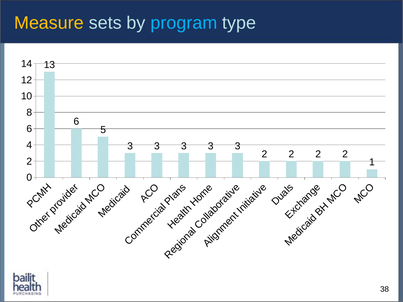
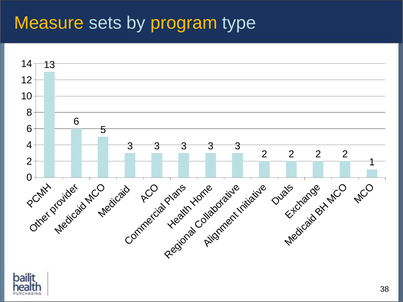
program colour: light blue -> yellow (184, 23)
